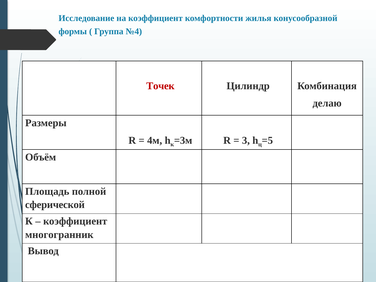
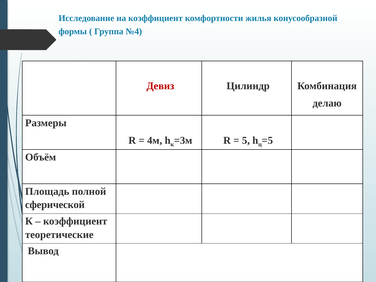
Точек: Точек -> Девиз (160, 86)
3: 3 -> 5 (246, 140)
многогранник: многогранник -> теоретические (59, 235)
